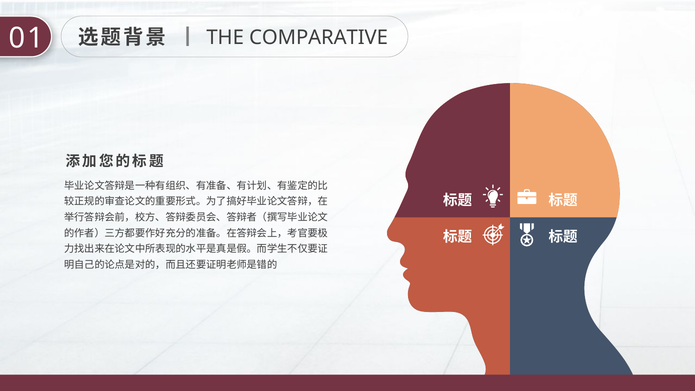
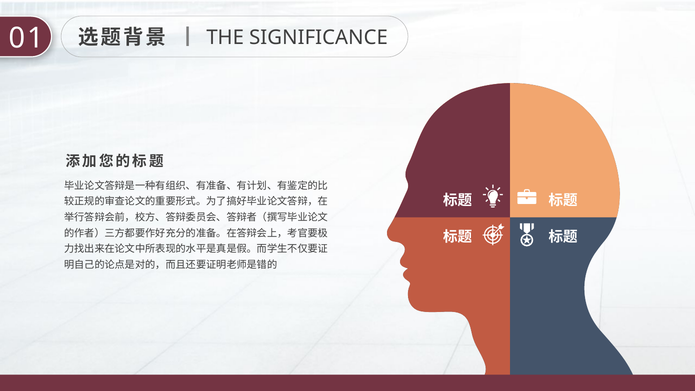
COMPARATIVE: COMPARATIVE -> SIGNIFICANCE (318, 37)
